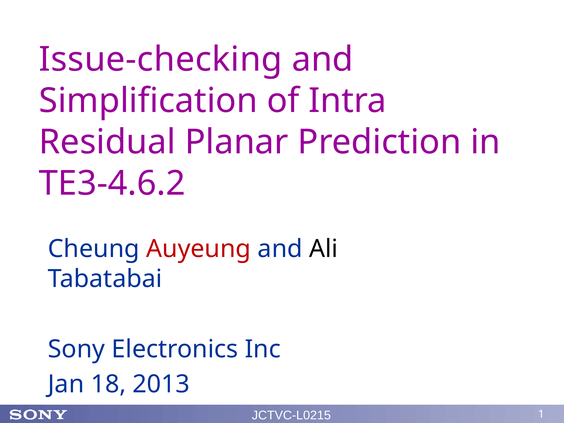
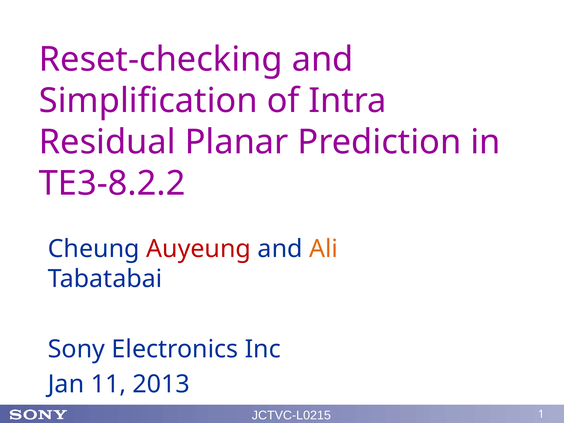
Issue-checking: Issue-checking -> Reset-checking (161, 59)
TE3-4.6.2: TE3-4.6.2 -> TE3-8.2.2 (112, 183)
Ali colour: black -> orange (324, 249)
18: 18 -> 11 (108, 384)
